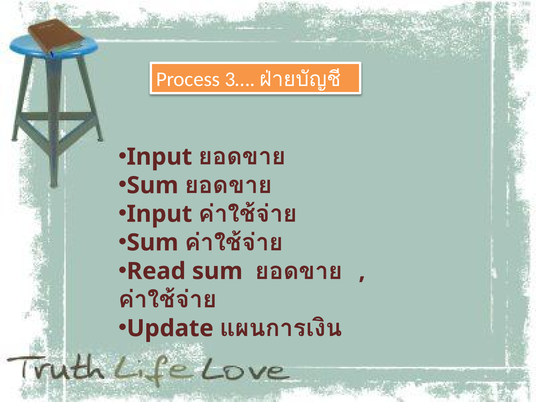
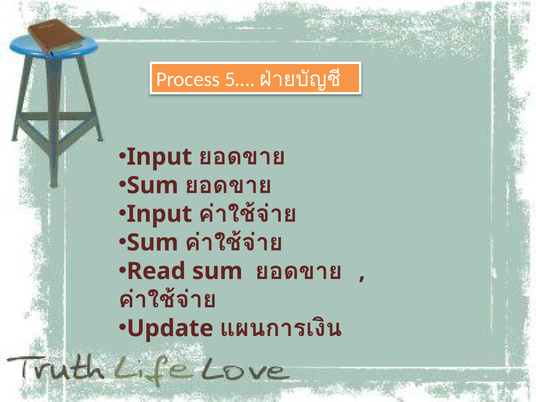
3…: 3… -> 5… (240, 79)
